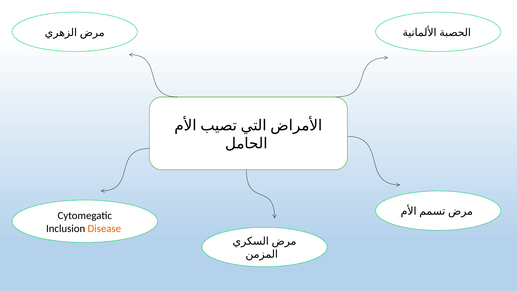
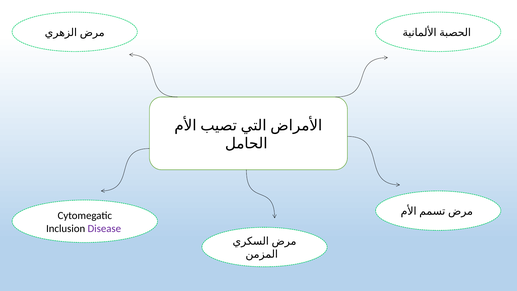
Disease colour: orange -> purple (104, 228)
